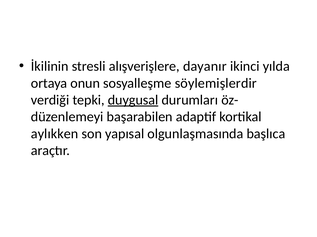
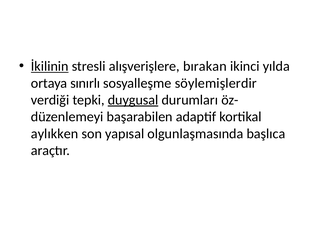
İkilinin underline: none -> present (50, 67)
dayanır: dayanır -> bırakan (205, 67)
onun: onun -> sınırlı (85, 83)
